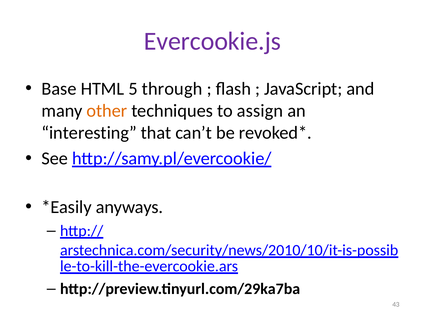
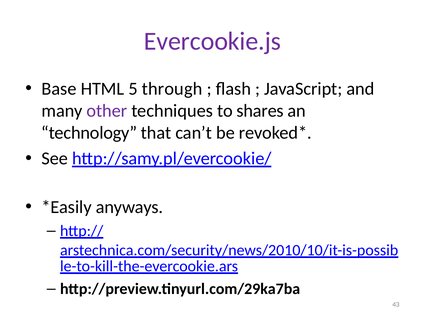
other colour: orange -> purple (107, 111)
assign: assign -> shares (260, 111)
interesting: interesting -> technology (89, 133)
